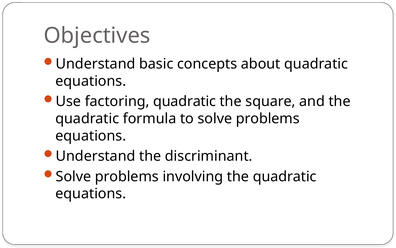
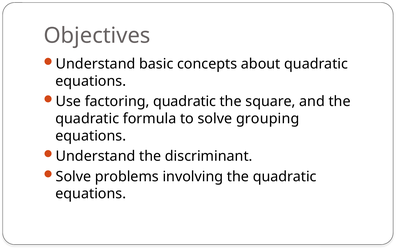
to solve problems: problems -> grouping (268, 118)
